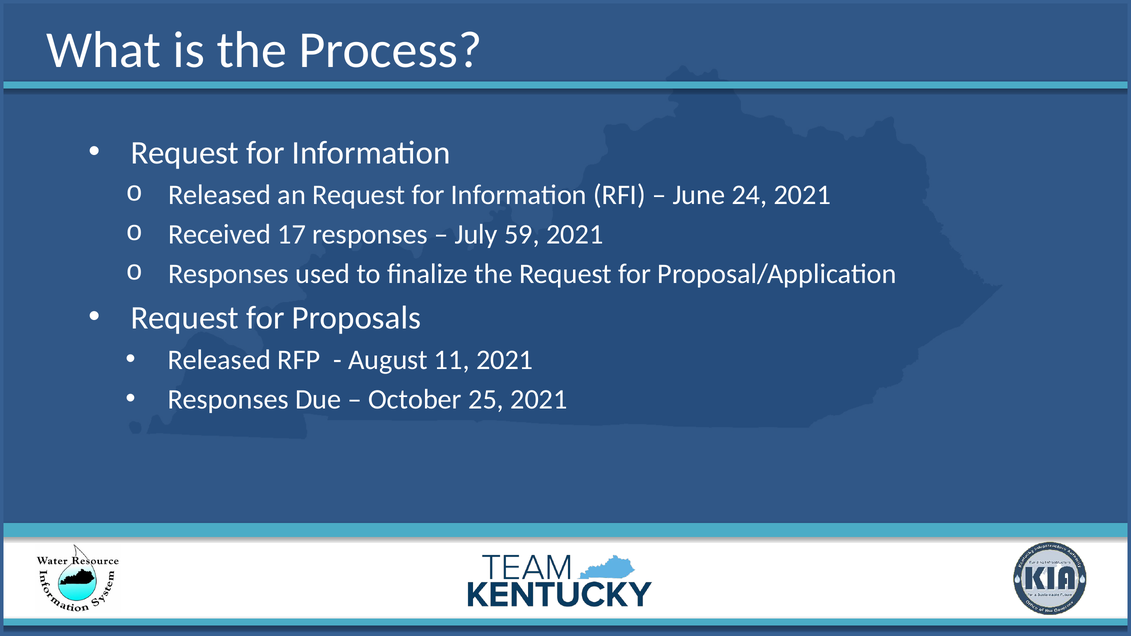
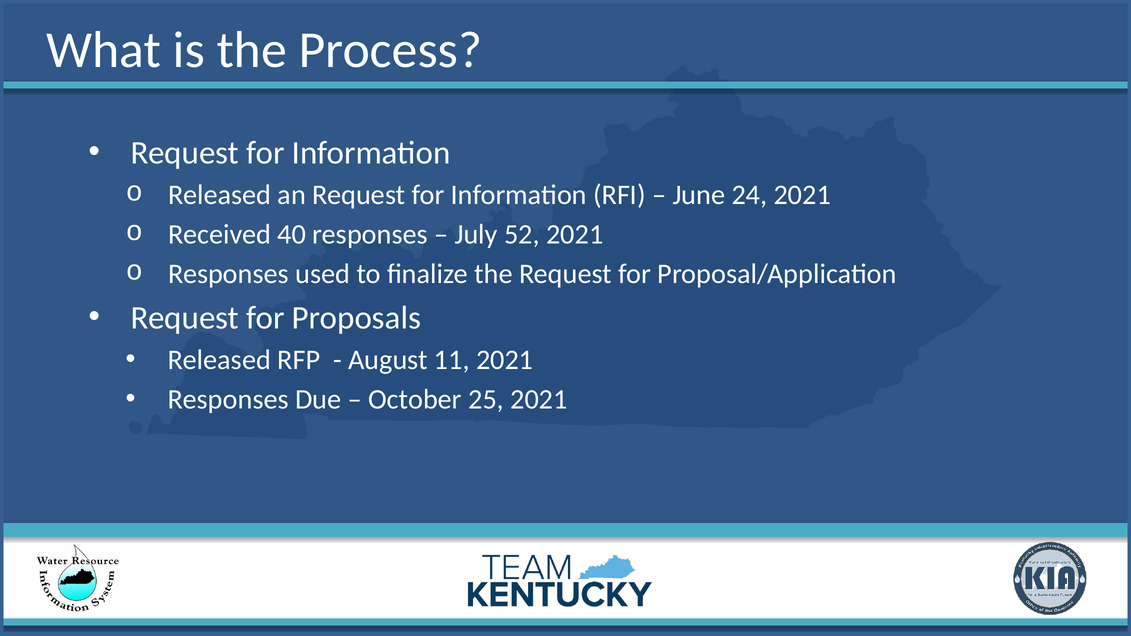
17: 17 -> 40 (292, 235)
59: 59 -> 52 (522, 235)
